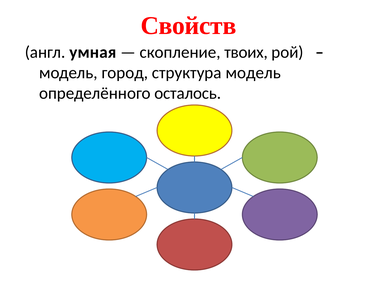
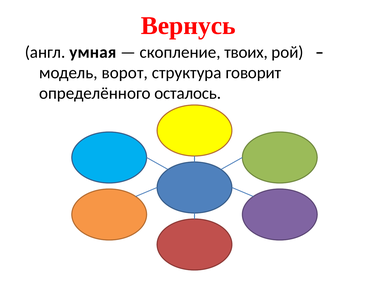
Свойств: Свойств -> Вернусь (188, 26)
город: город -> ворот (125, 73)
структура модель: модель -> говорит (253, 73)
